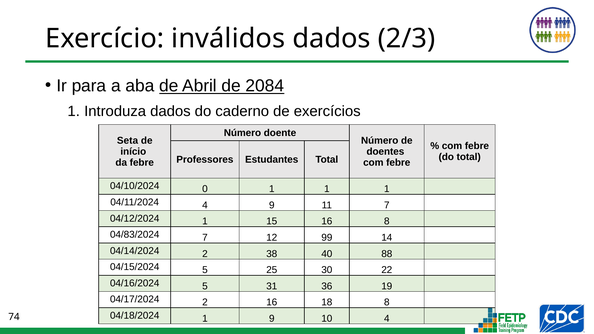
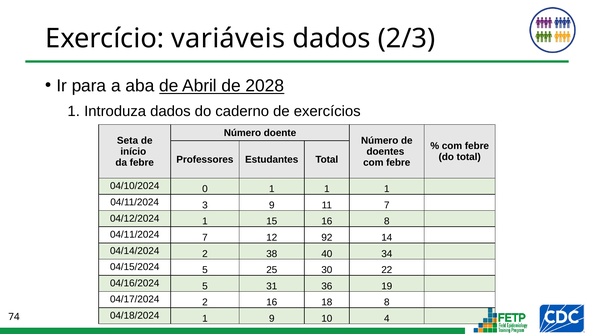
inválidos: inválidos -> variáveis (228, 39)
2084: 2084 -> 2028 (265, 86)
04/11/2024 4: 4 -> 3 (205, 205)
04/83/2024: 04/83/2024 -> 04/11/2024 (135, 235)
99: 99 -> 92 (327, 238)
88: 88 -> 34 (387, 254)
